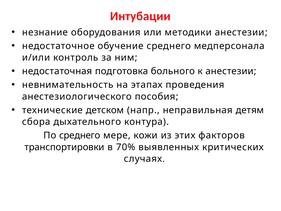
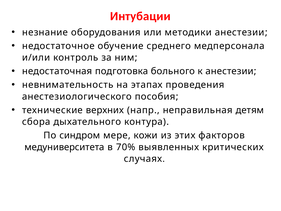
детском: детском -> верхних (105, 110)
По среднего: среднего -> синдром (80, 135)
транспортировки: транспортировки -> медуниверситета (64, 147)
